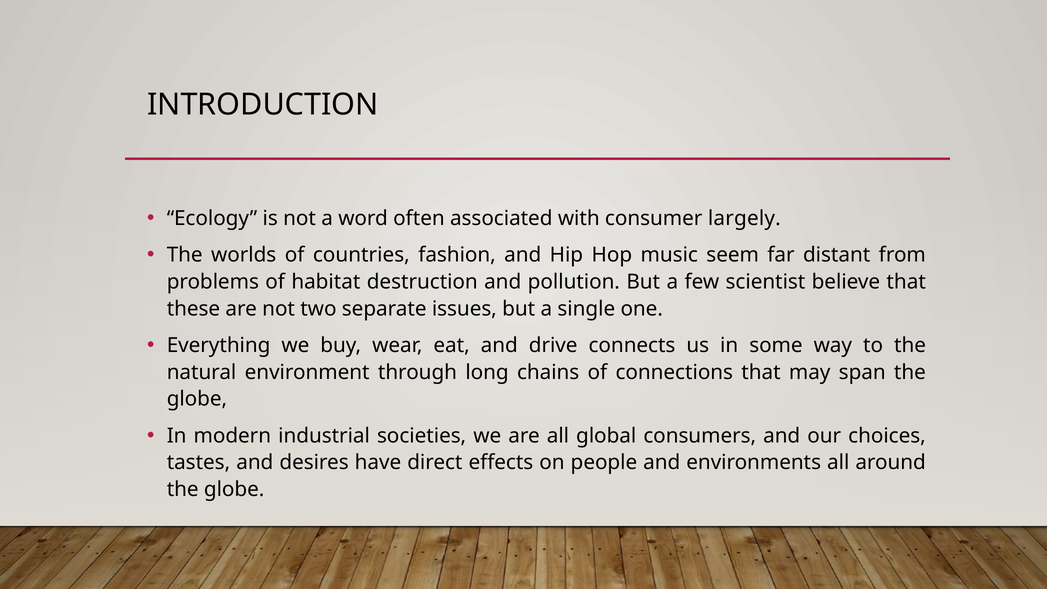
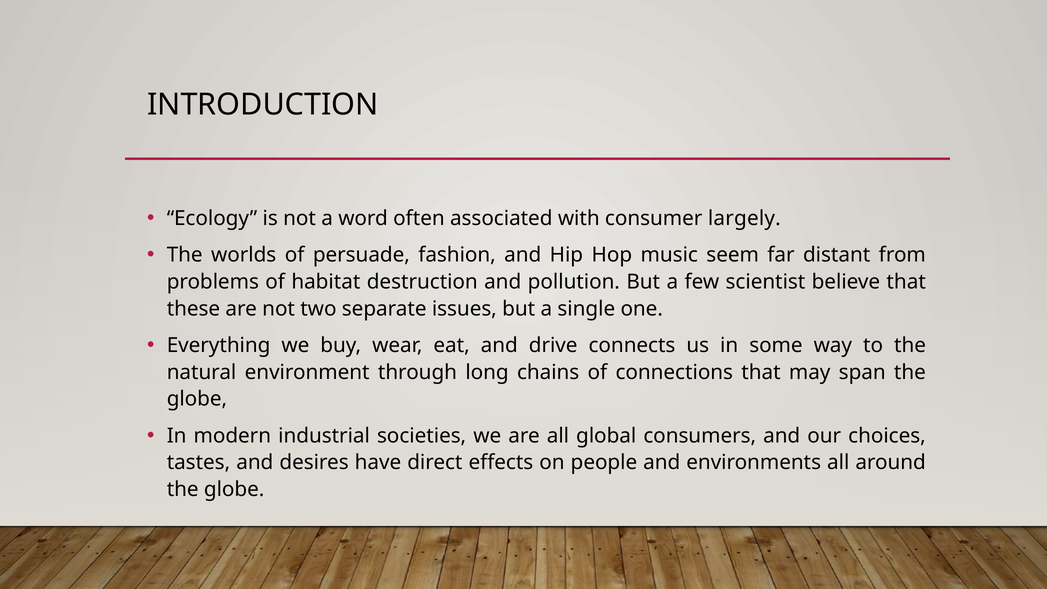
countries: countries -> persuade (361, 255)
